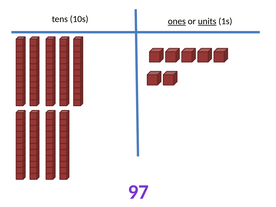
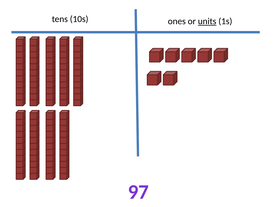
ones underline: present -> none (177, 21)
